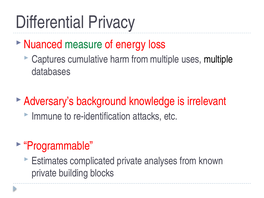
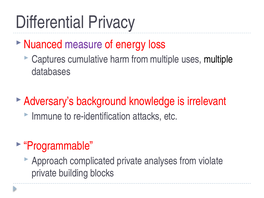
measure colour: green -> purple (84, 44)
Estimates: Estimates -> Approach (50, 161)
known: known -> violate (211, 161)
